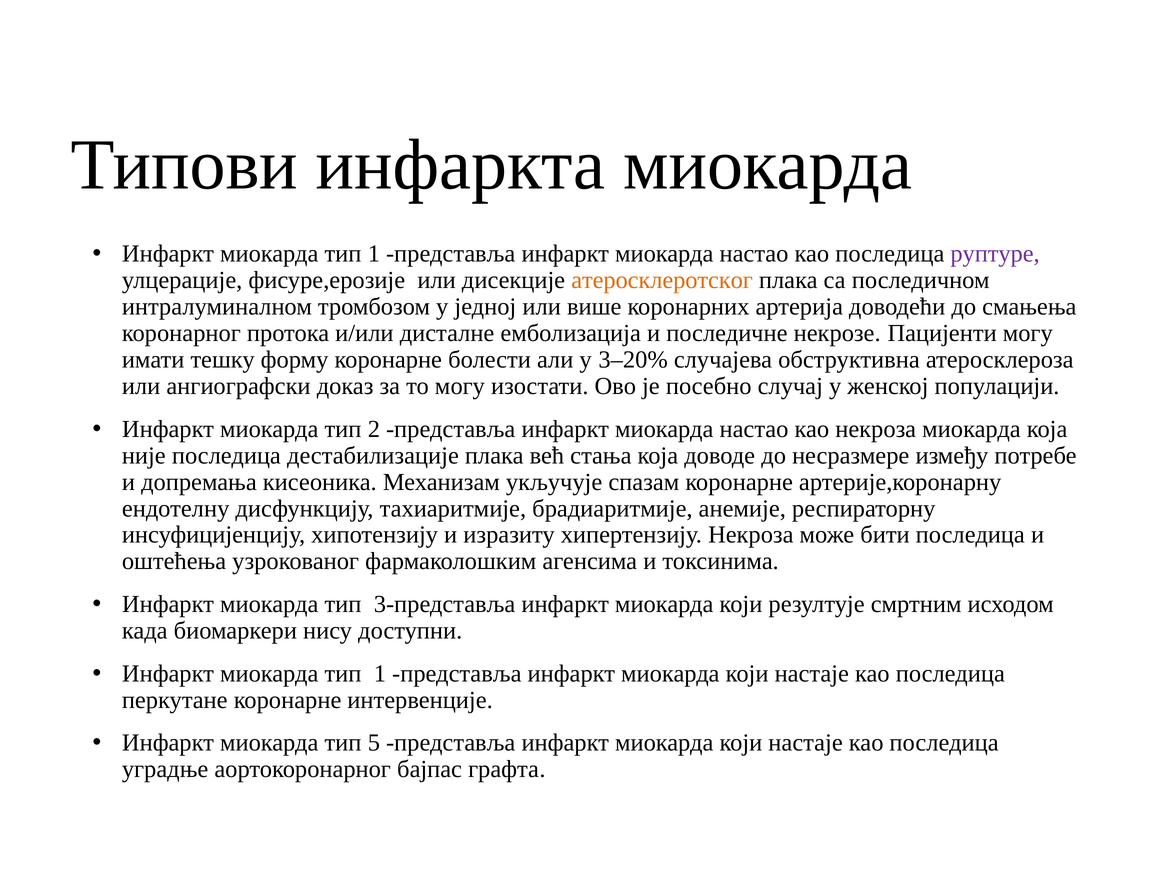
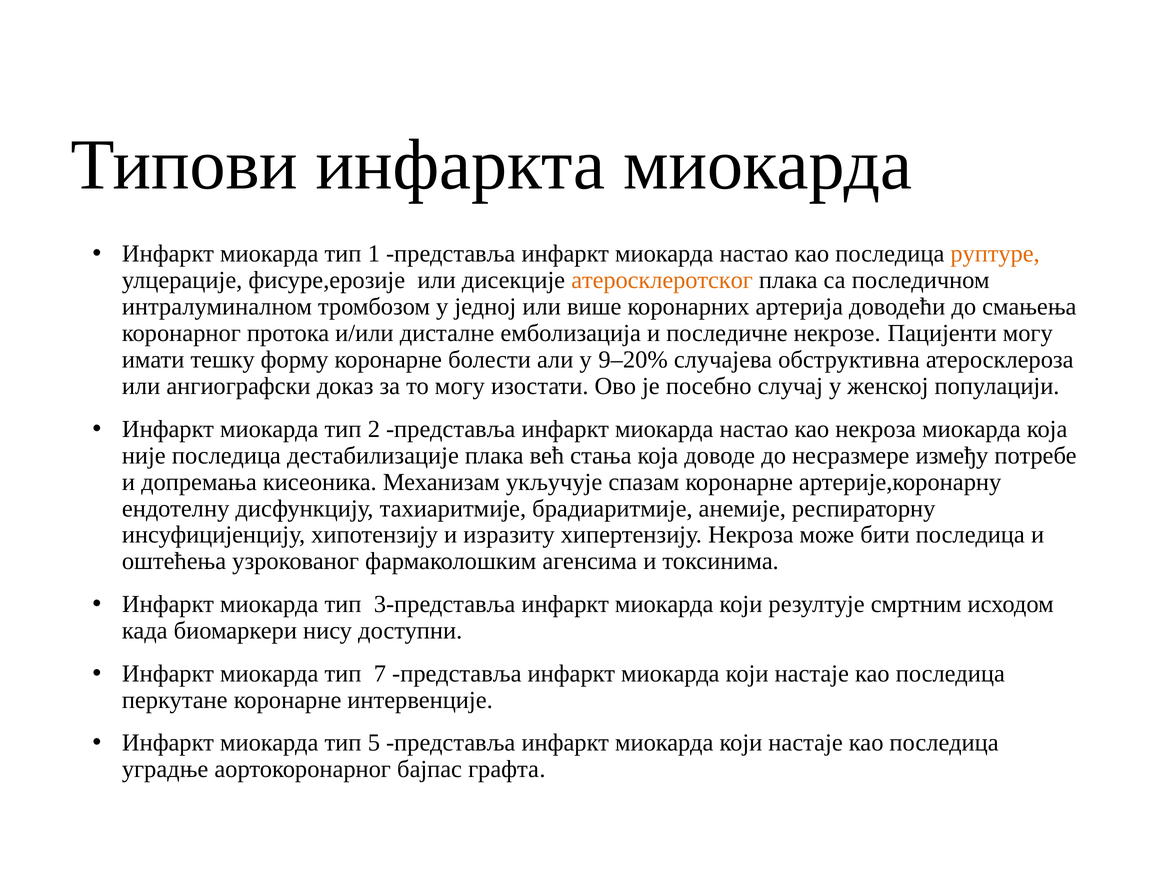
руптуре colour: purple -> orange (995, 254)
3–20%: 3–20% -> 9–20% (633, 360)
1: 1 -> 7 (380, 674)
